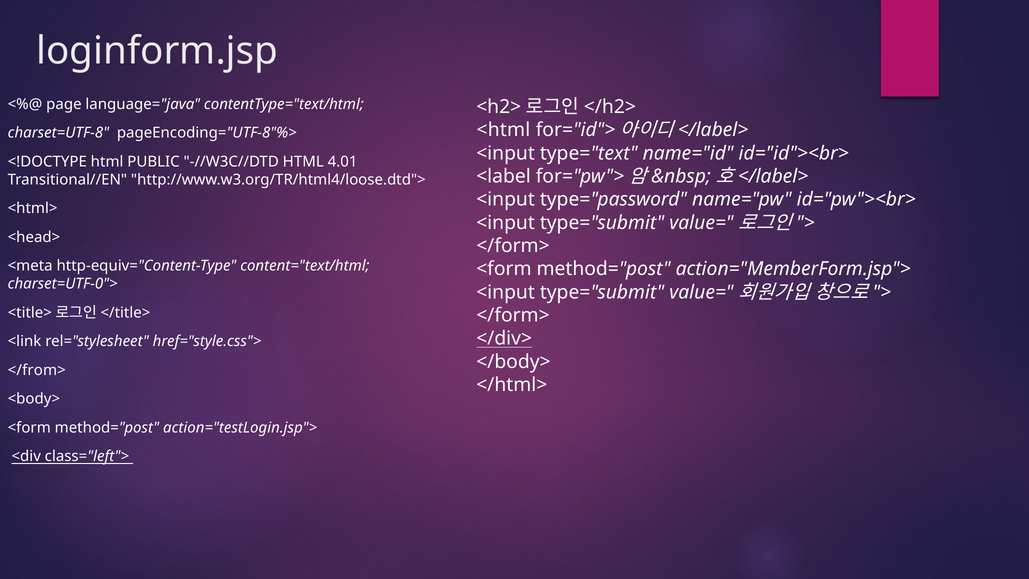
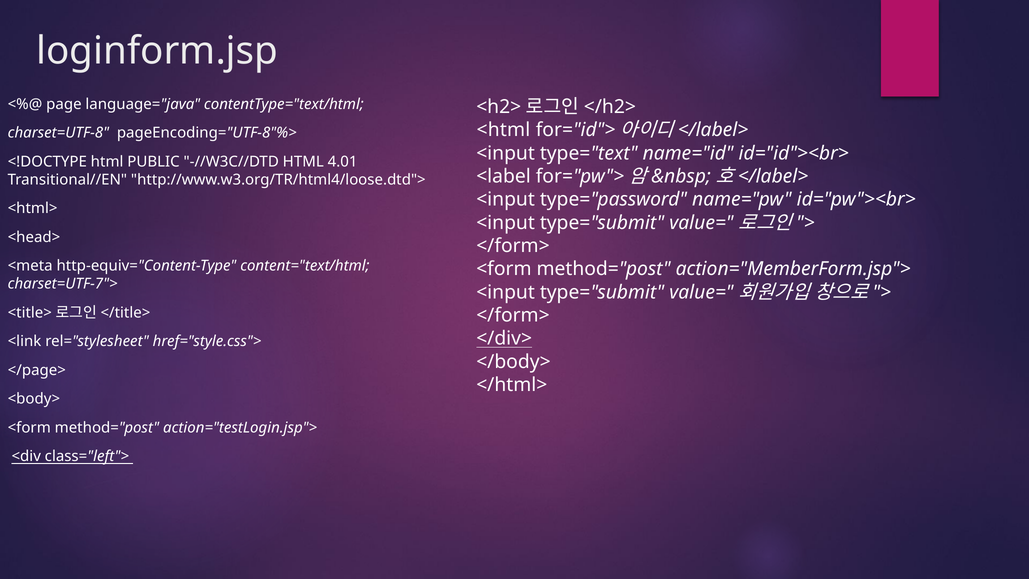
charset=UTF-0">: charset=UTF-0"> -> charset=UTF-7"> (63, 284)
</from>: </from> -> </page> (37, 370)
